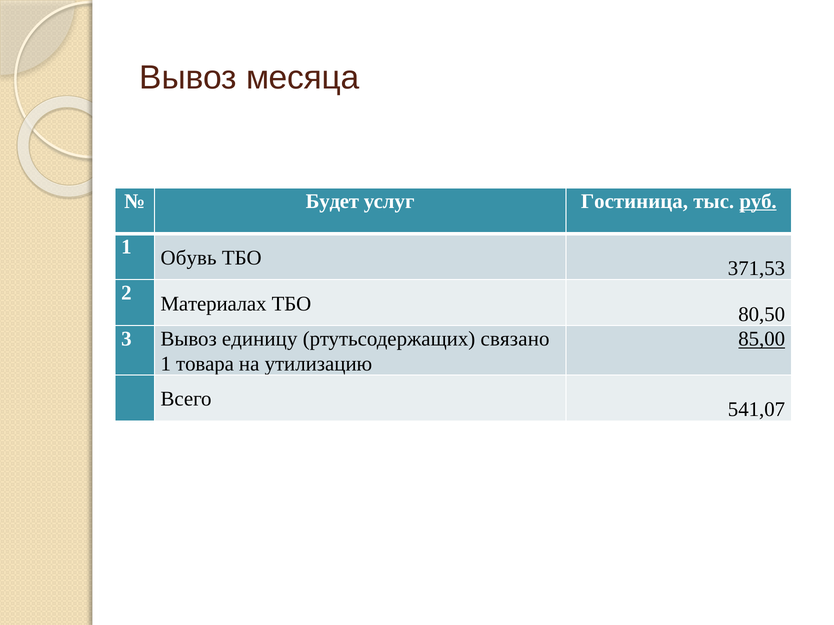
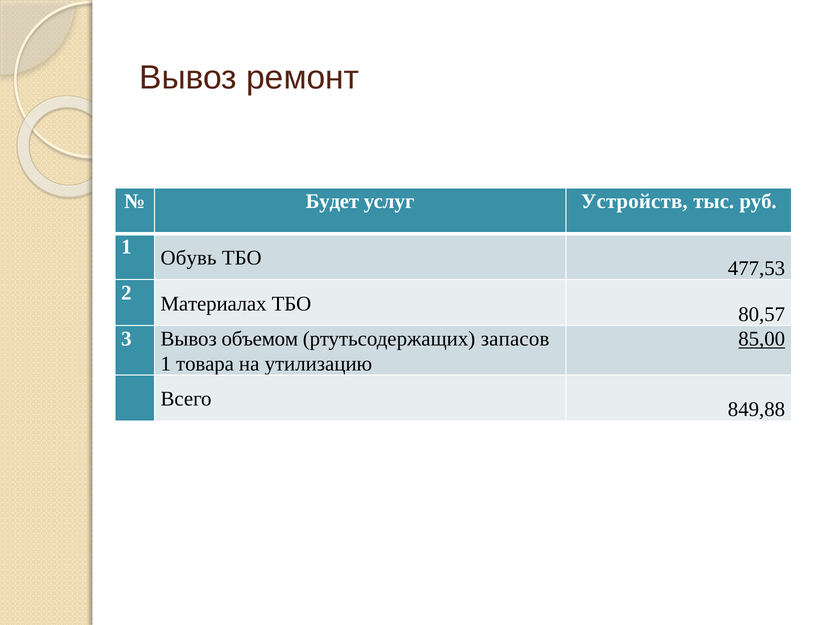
месяца: месяца -> ремонт (303, 78)
Гостиница: Гостиница -> Устройств (634, 201)
руб underline: present -> none (758, 201)
371,53: 371,53 -> 477,53 (756, 269)
80,50: 80,50 -> 80,57 (762, 315)
единицу: единицу -> объемом (260, 339)
связано: связано -> запасов (515, 339)
541,07: 541,07 -> 849,88 (756, 410)
